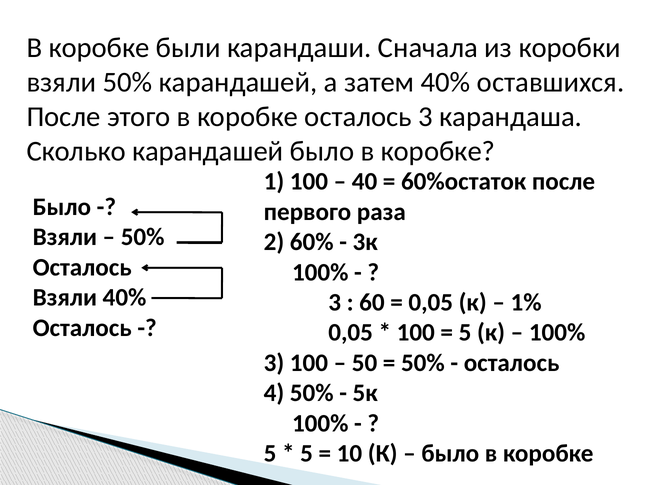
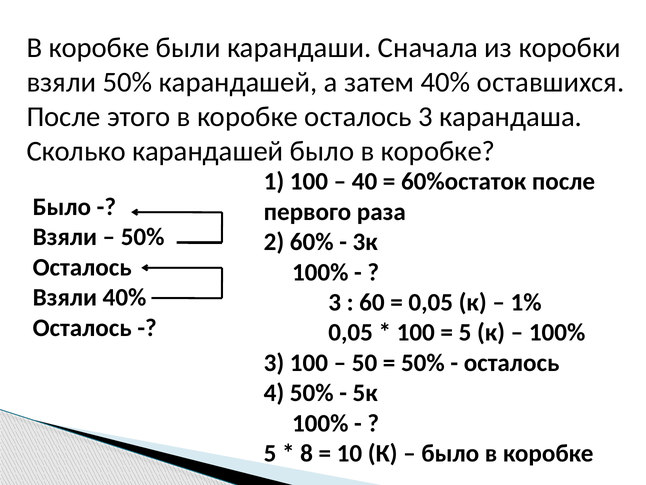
5: 5 -> 8 (307, 453)
